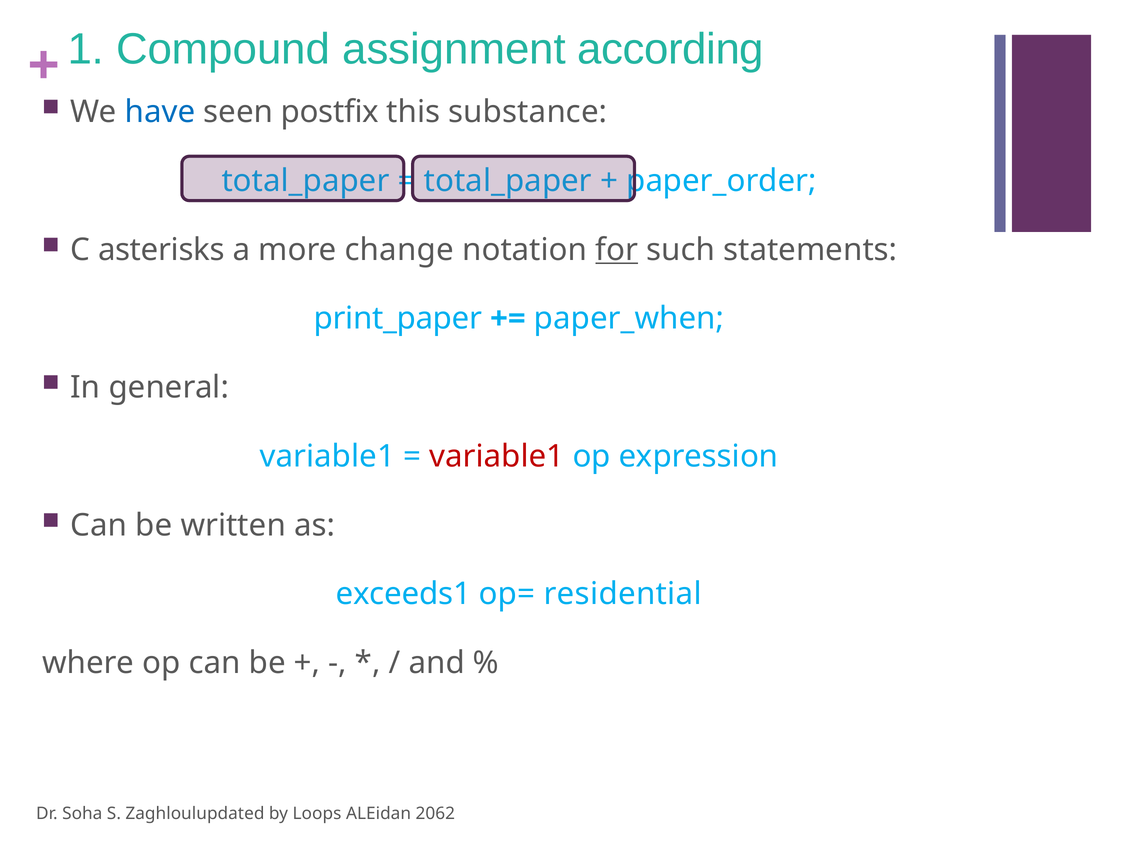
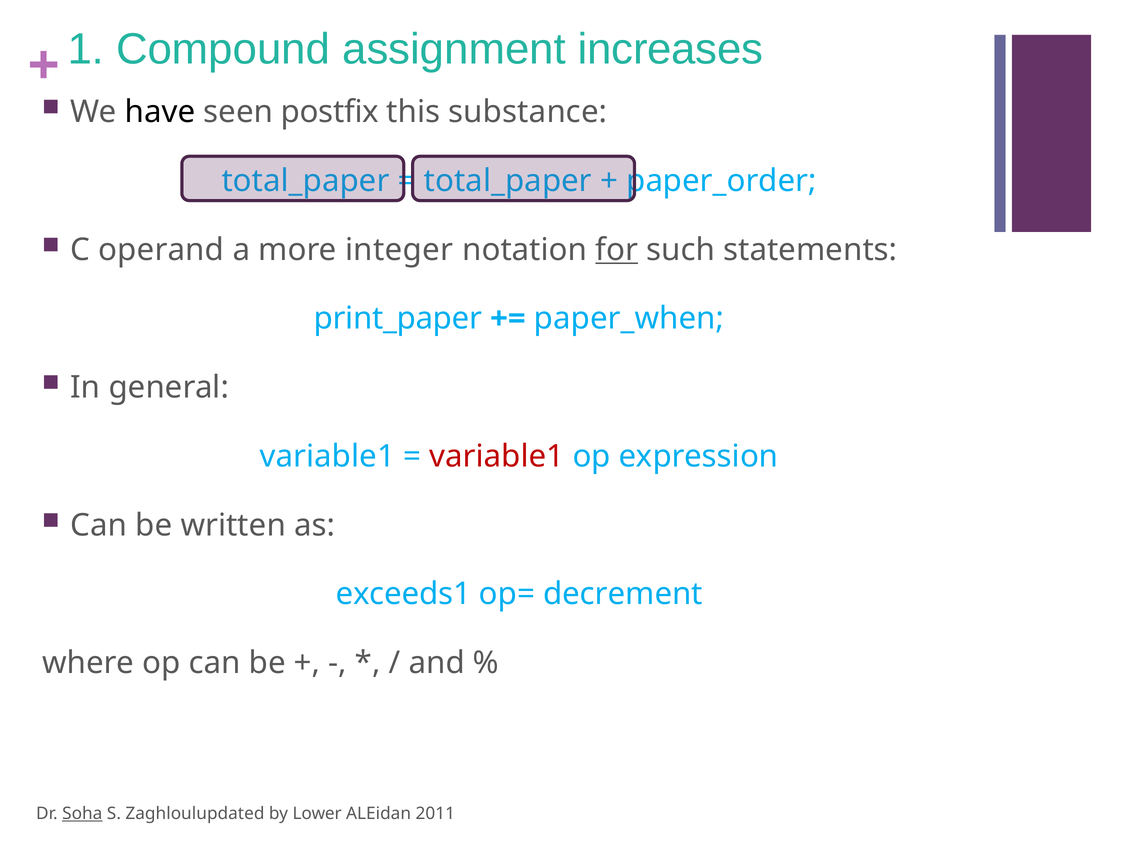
according: according -> increases (670, 49)
have colour: blue -> black (160, 112)
asterisks: asterisks -> operand (161, 250)
change: change -> integer (399, 250)
residential: residential -> decrement (623, 594)
Soha underline: none -> present (82, 814)
Loops: Loops -> Lower (317, 814)
2062: 2062 -> 2011 (435, 814)
